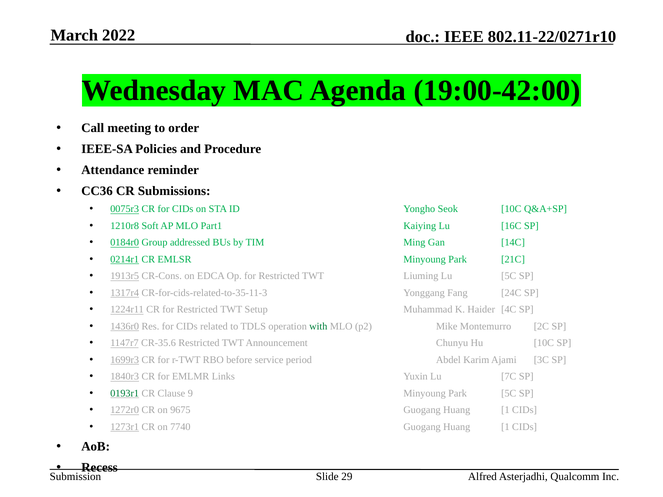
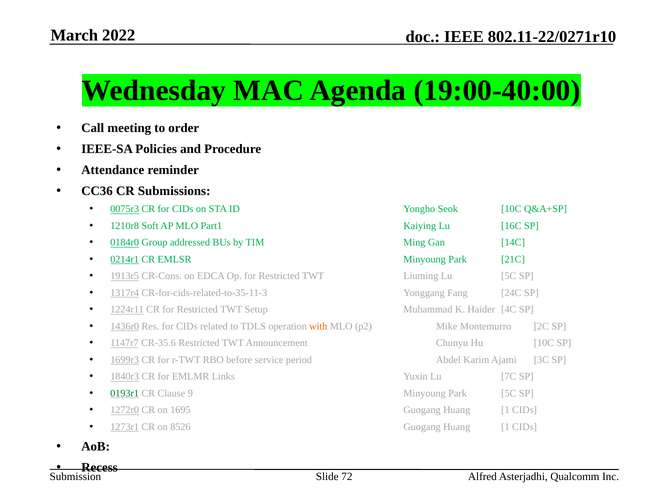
19:00-42:00: 19:00-42:00 -> 19:00-40:00 (497, 90)
with colour: green -> orange (318, 327)
9675: 9675 -> 1695 (180, 410)
7740: 7740 -> 8526 (180, 427)
29: 29 -> 72 (347, 477)
